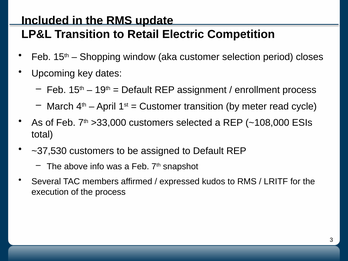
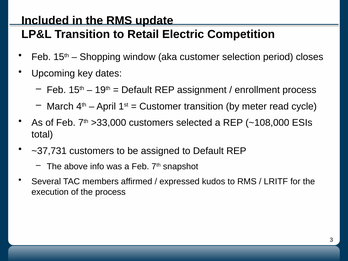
~37,530: ~37,530 -> ~37,731 (49, 151)
